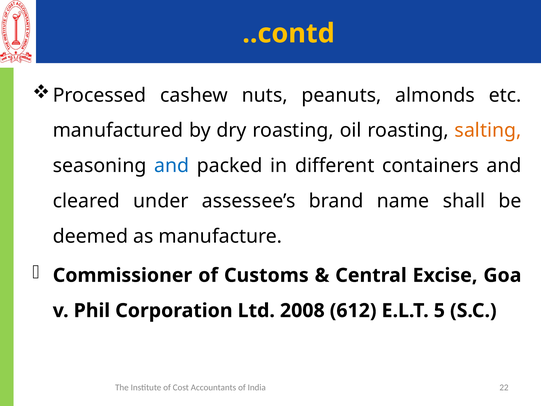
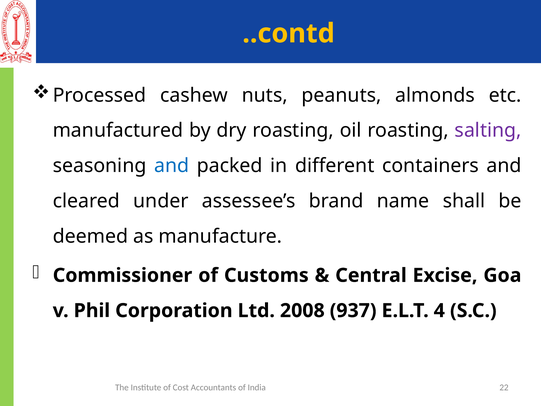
salting colour: orange -> purple (488, 130)
612: 612 -> 937 (353, 310)
5: 5 -> 4 (439, 310)
